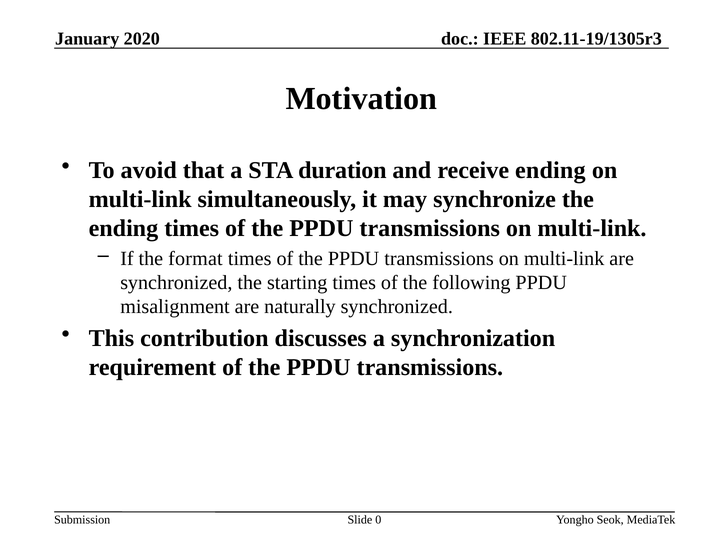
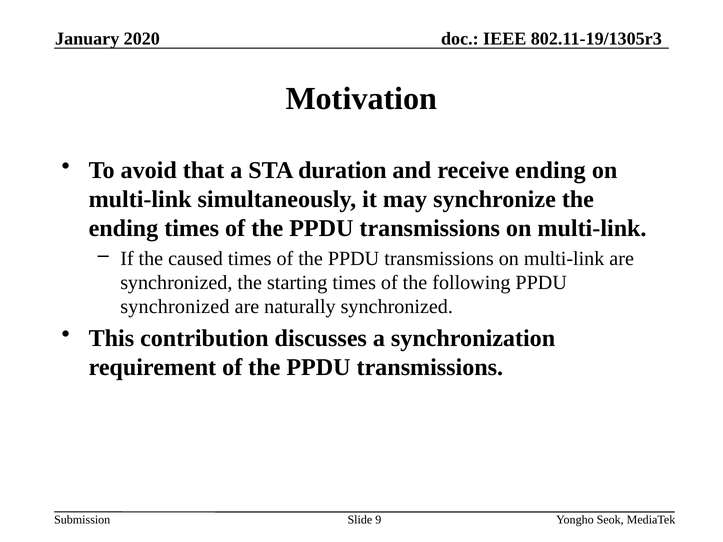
format: format -> caused (196, 259)
misalignment: misalignment -> synchronized (175, 307)
0: 0 -> 9 (378, 520)
